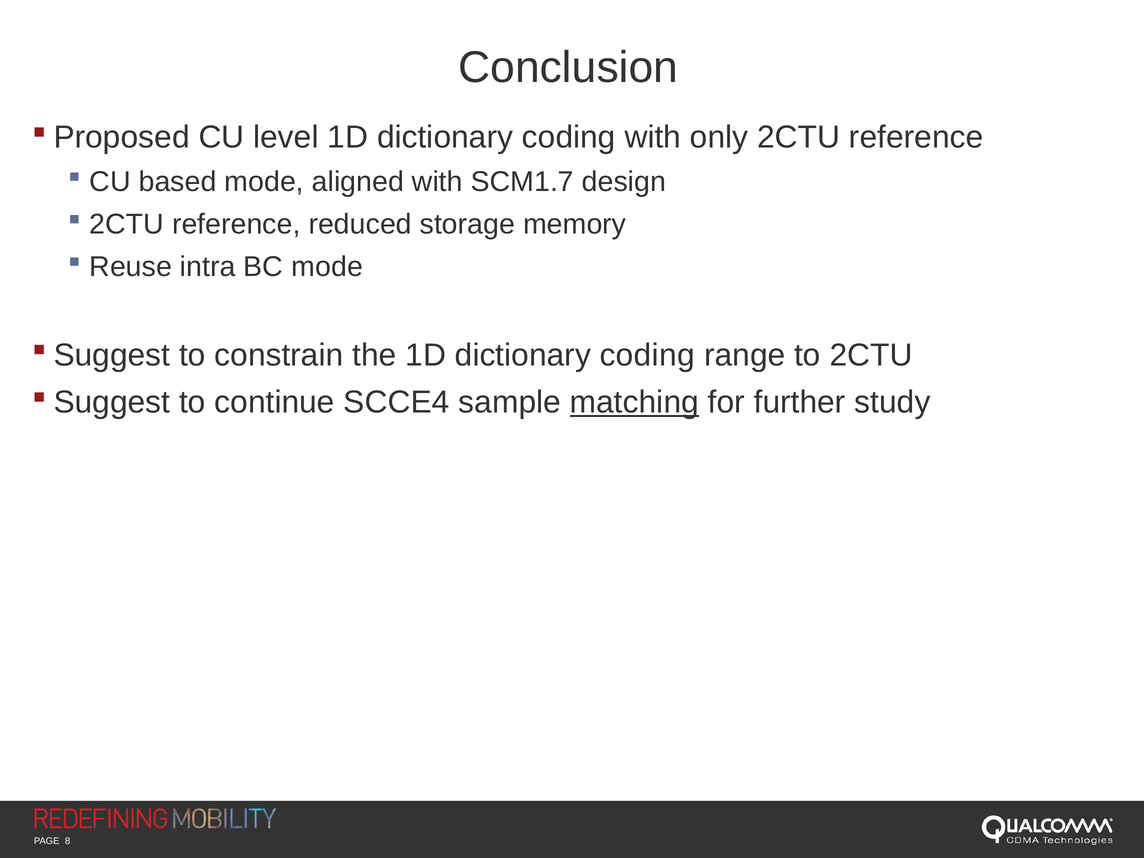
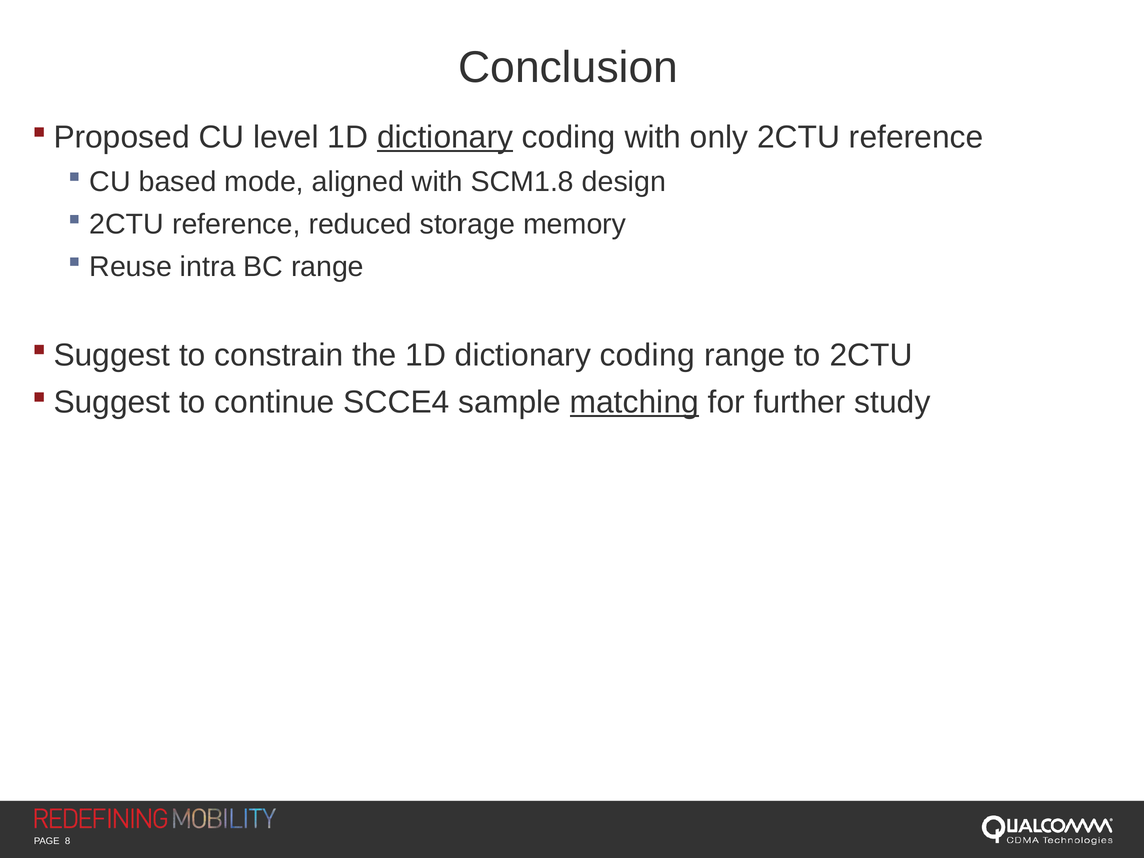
dictionary underline: none -> present (445, 137)
SCM1.7: SCM1.7 -> SCM1.8 (522, 182)
BC mode: mode -> range (327, 267)
